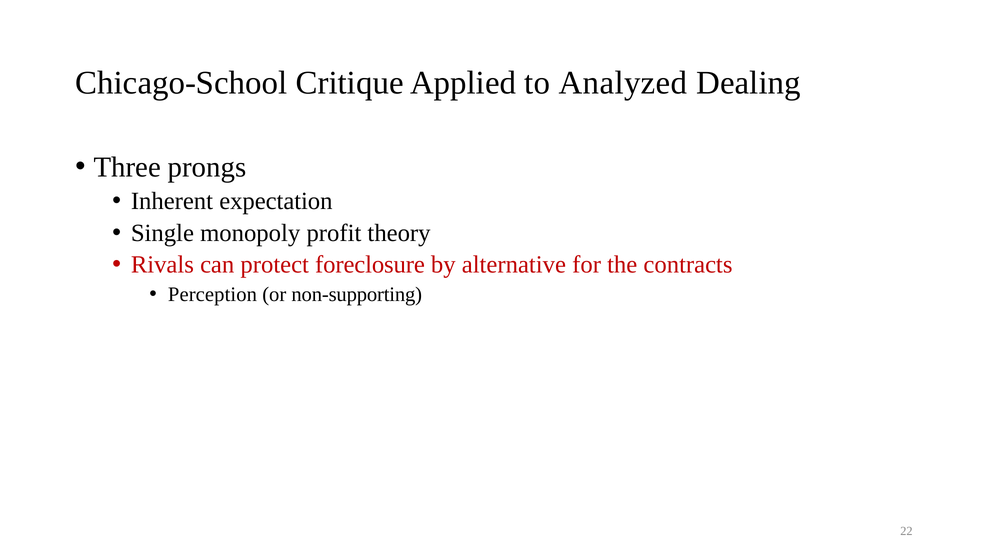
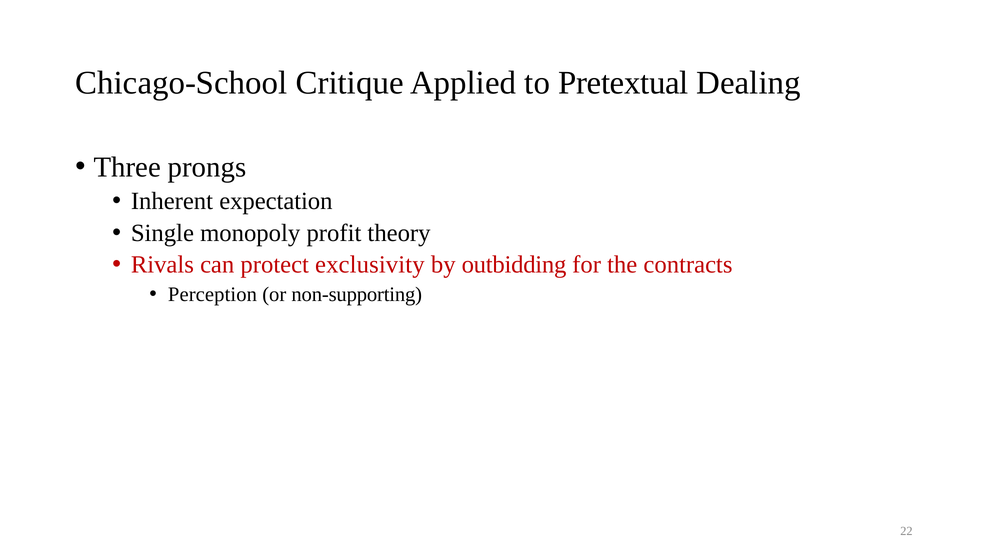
Analyzed: Analyzed -> Pretextual (623, 83)
foreclosure: foreclosure -> exclusivity (370, 265)
alternative: alternative -> outbidding (514, 265)
